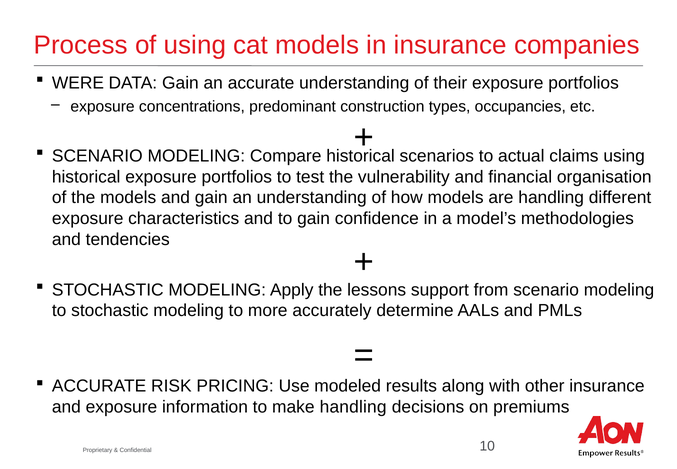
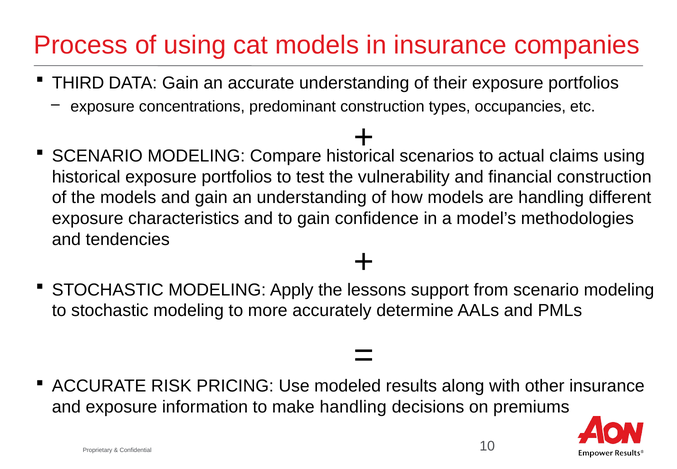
WERE: WERE -> THIRD (78, 83)
financial organisation: organisation -> construction (604, 177)
